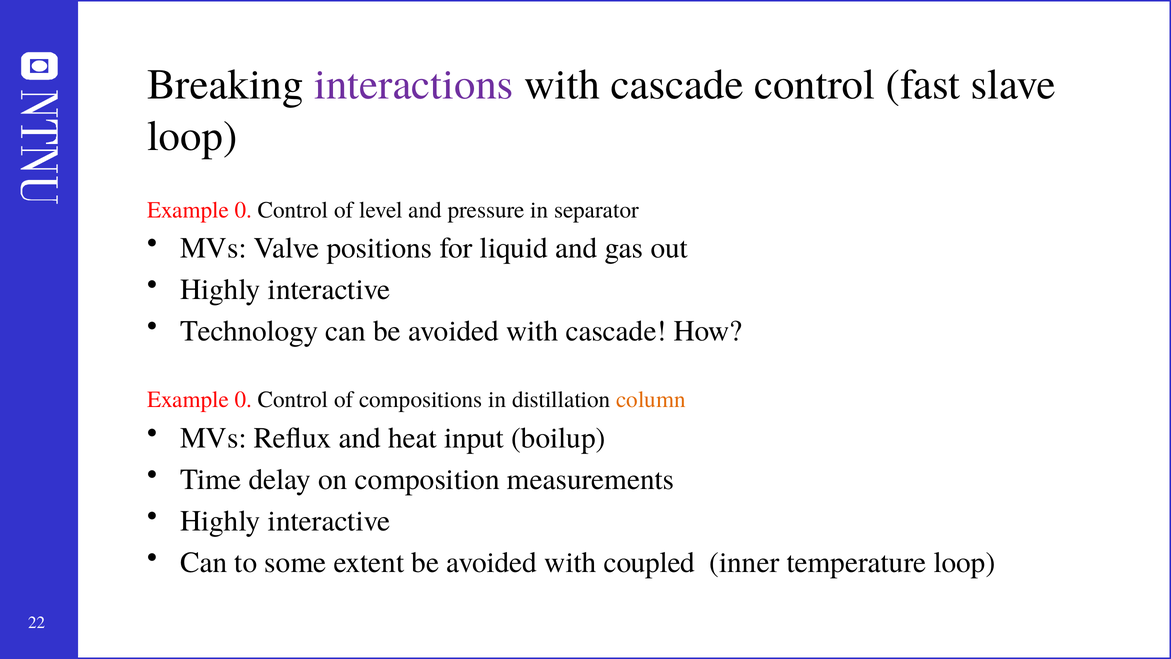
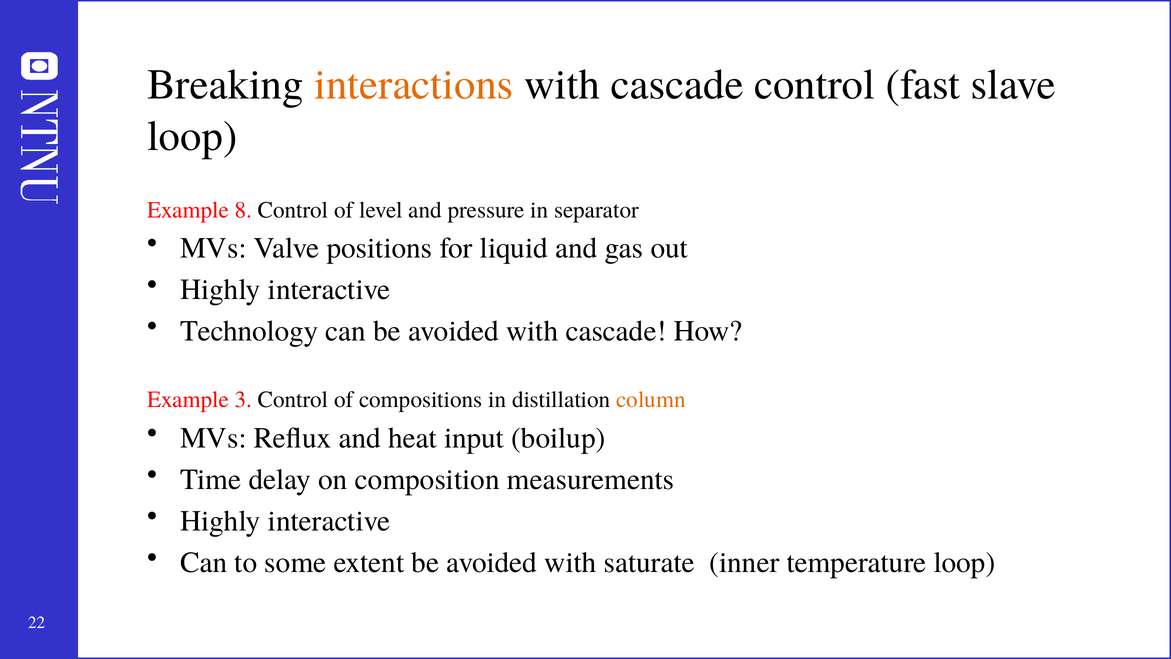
interactions colour: purple -> orange (414, 85)
0: 0 -> 8 (243, 210)
0: 0 -> 3 (243, 400)
coupled: coupled -> saturate (649, 562)
